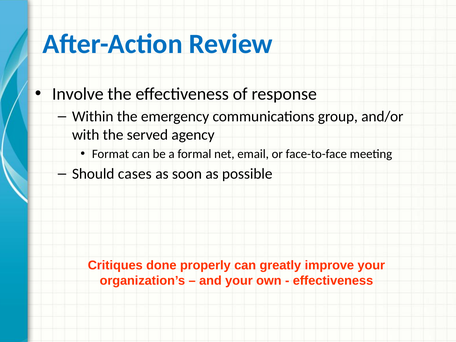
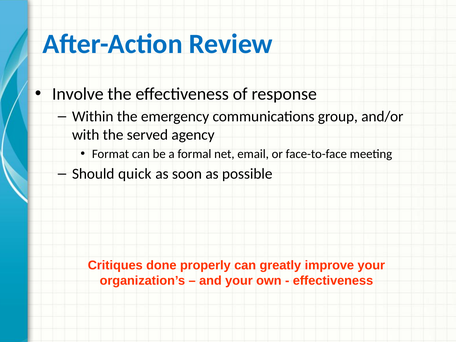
cases: cases -> quick (135, 174)
